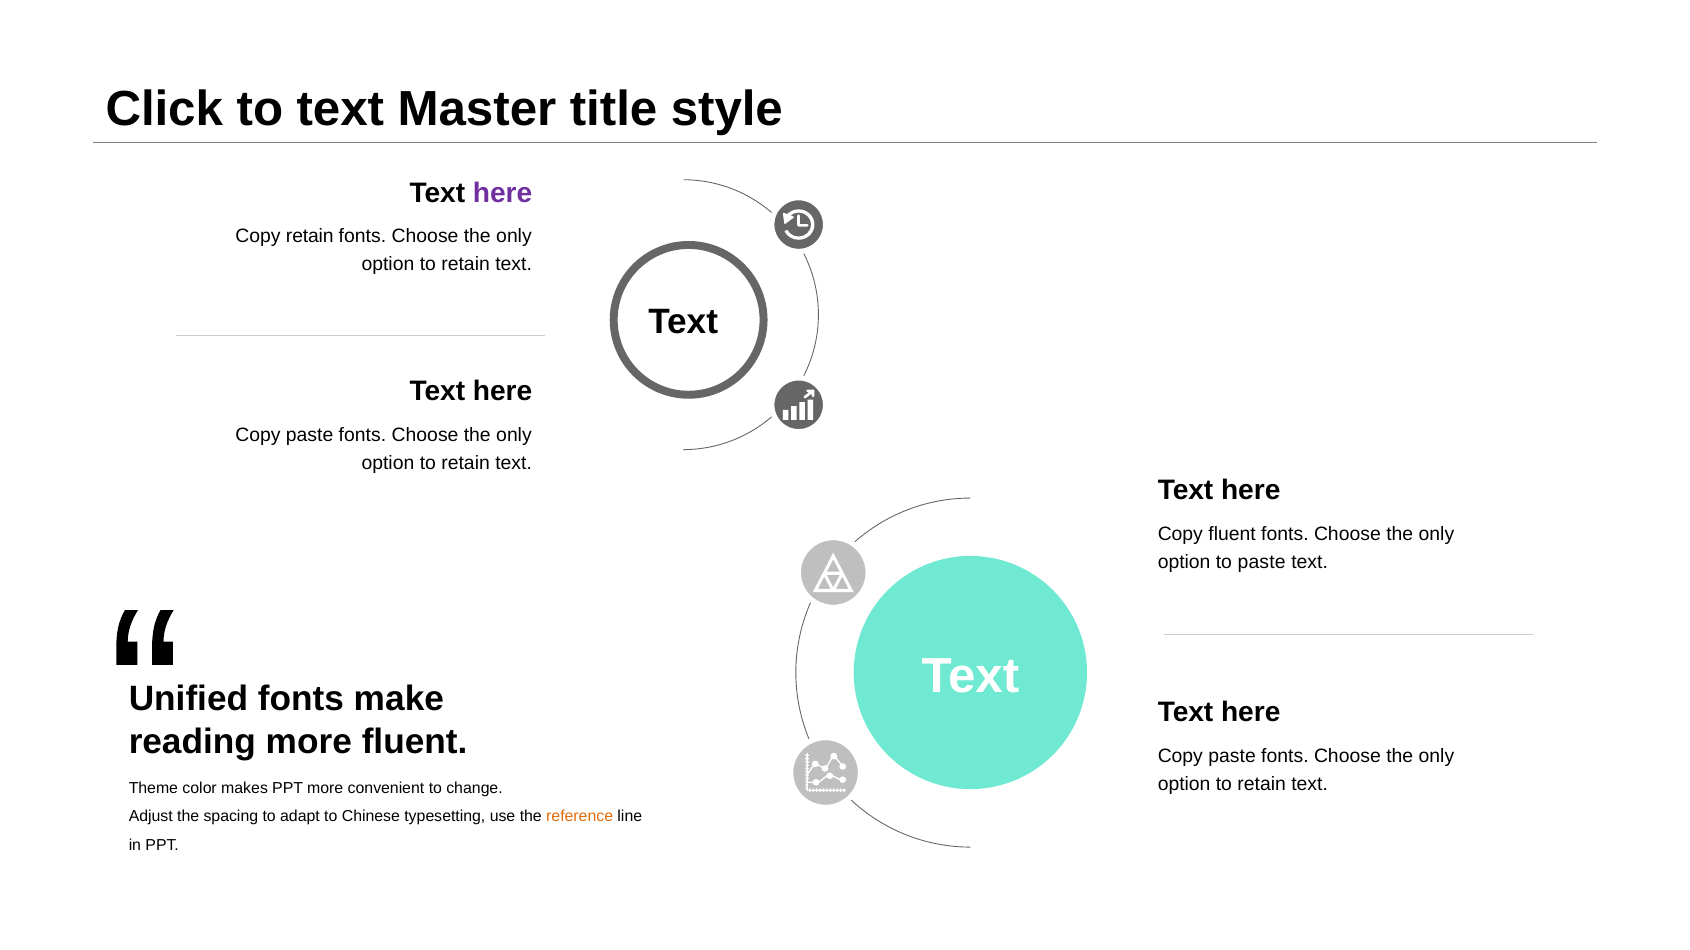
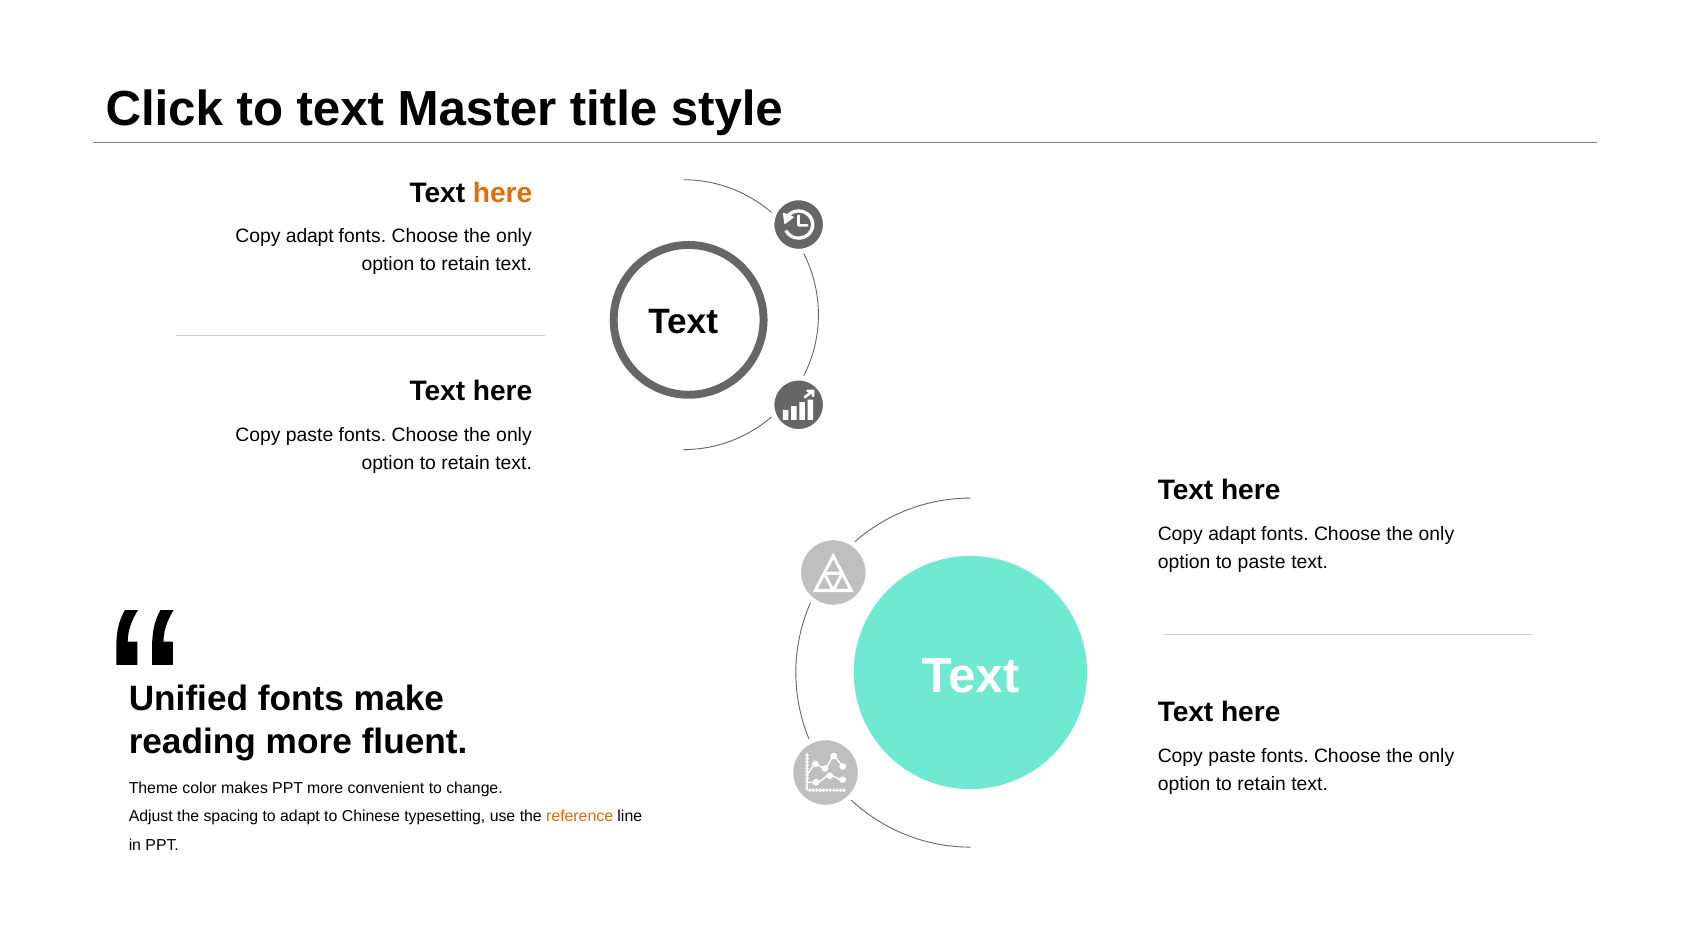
here colour: purple -> orange (503, 193)
retain: retain -> adapt (310, 237)
fluent: fluent -> adapt (1232, 534)
